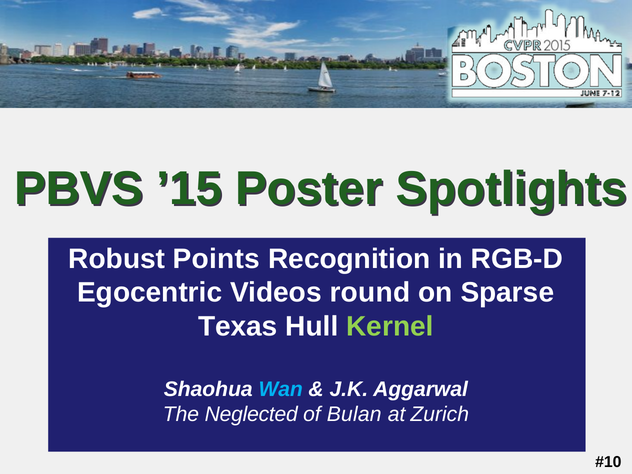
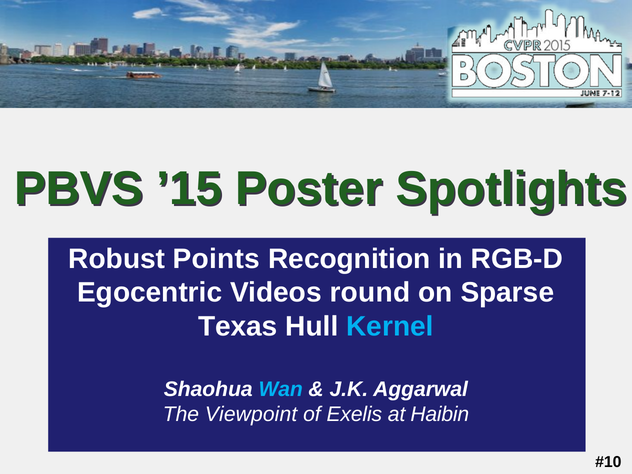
Kernel colour: light green -> light blue (390, 326)
Neglected: Neglected -> Viewpoint (251, 414)
Bulan: Bulan -> Exelis (354, 414)
Zurich: Zurich -> Haibin (440, 414)
